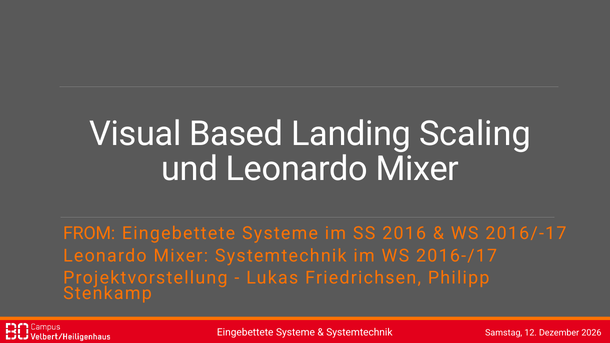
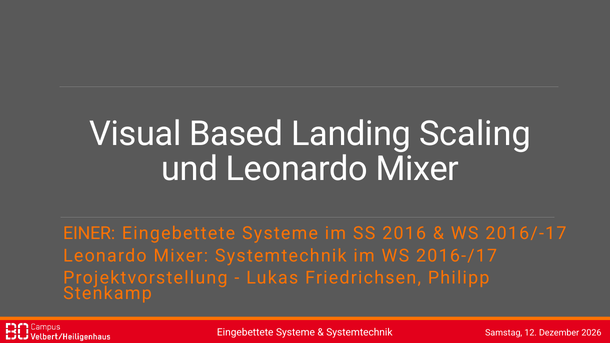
FROM: FROM -> EINER (89, 233)
